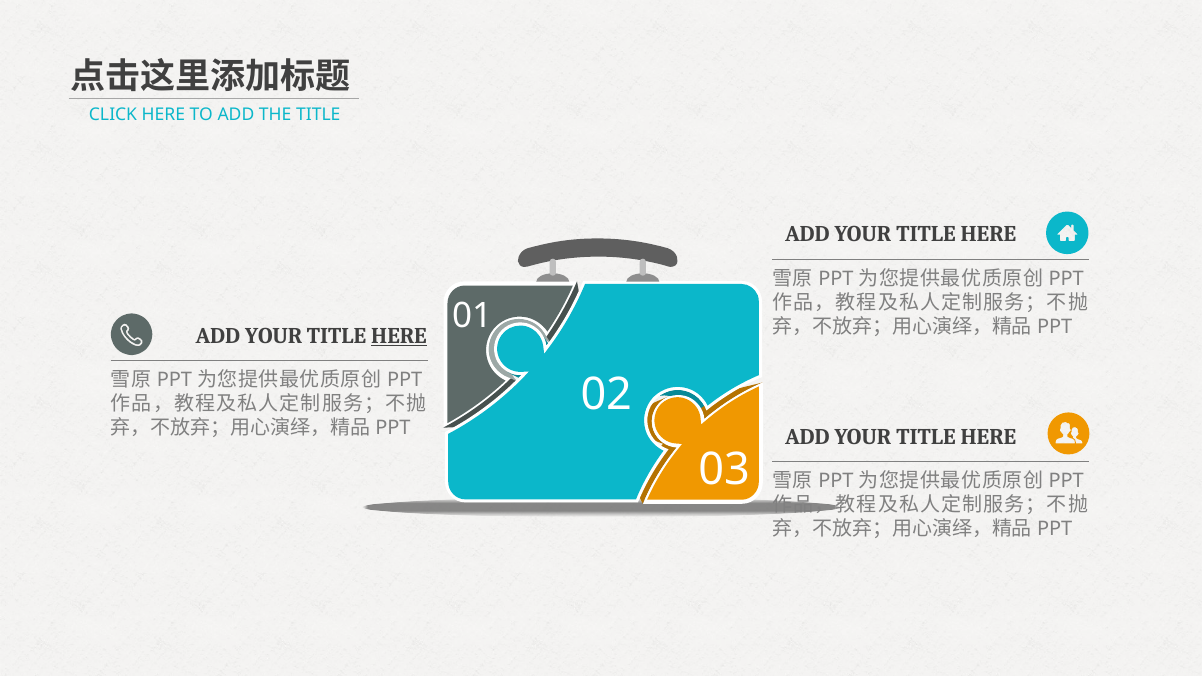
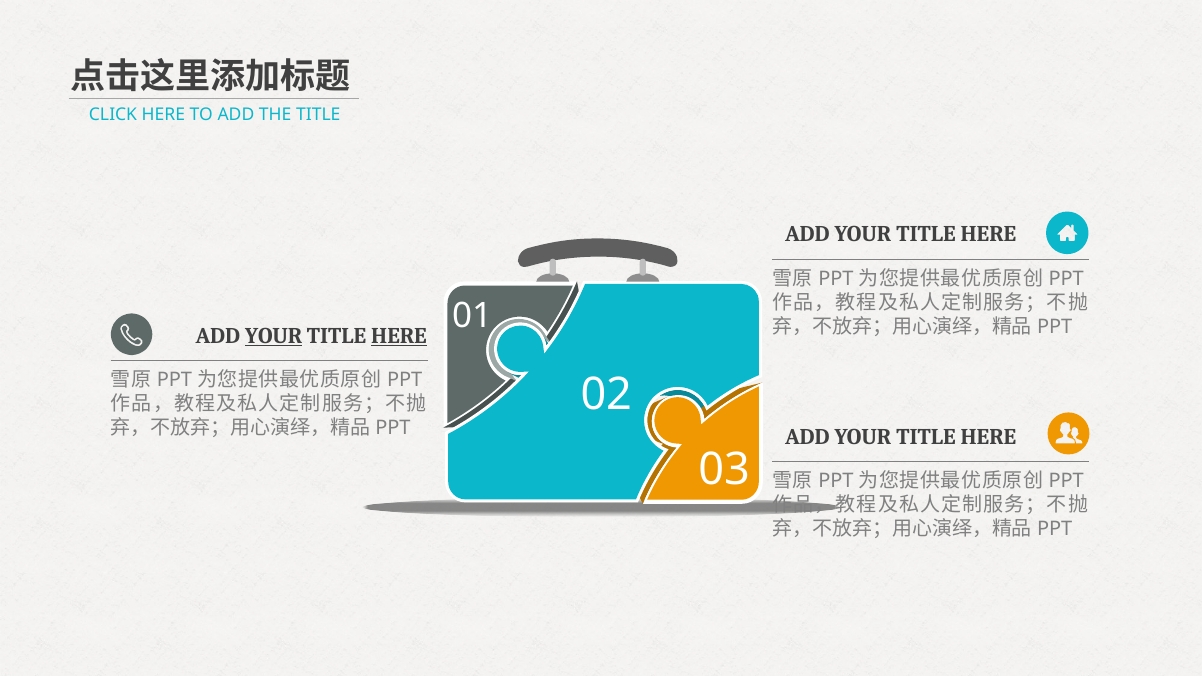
YOUR underline: none -> present (274, 336)
